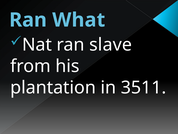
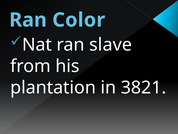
What: What -> Color (79, 20)
3511: 3511 -> 3821 (144, 87)
